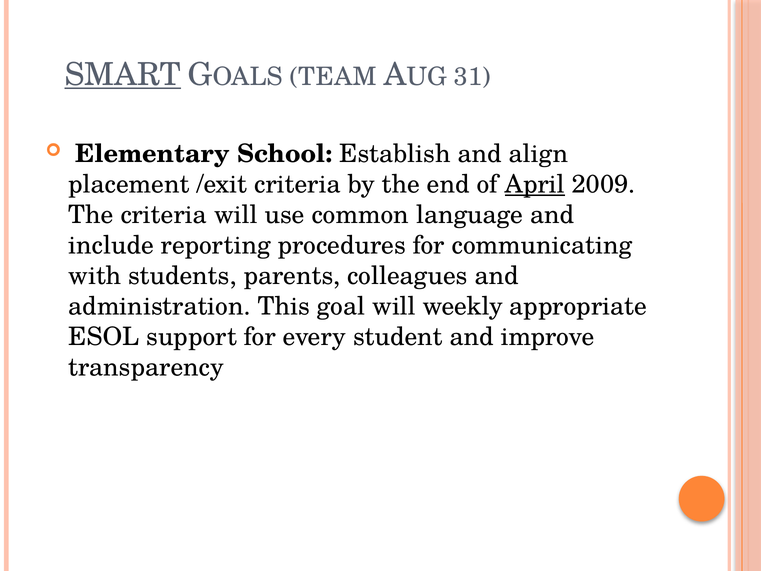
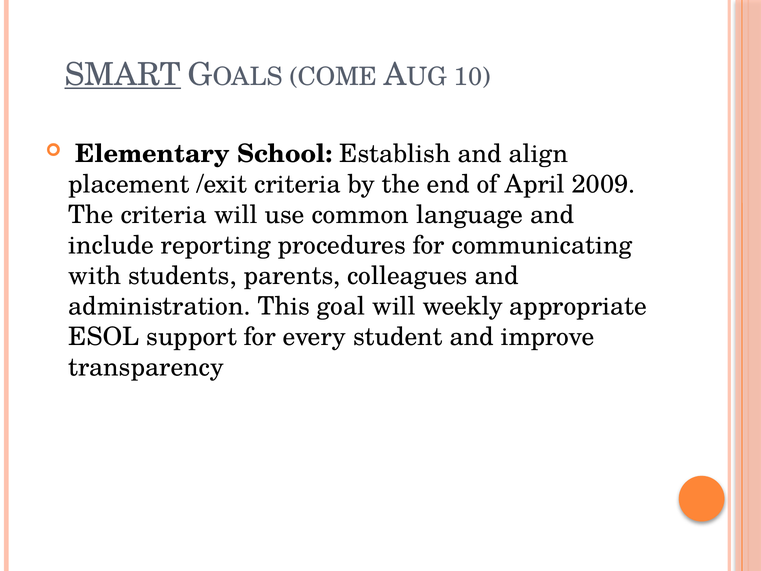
TEAM: TEAM -> COME (333, 77)
31: 31 -> 10 (472, 77)
April underline: present -> none (535, 184)
